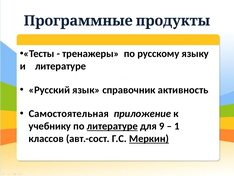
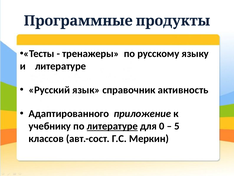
Самостоятельная: Самостоятельная -> Адаптированного (69, 113)
9: 9 -> 0 (162, 126)
1: 1 -> 5 (177, 126)
Меркин underline: present -> none (149, 138)
